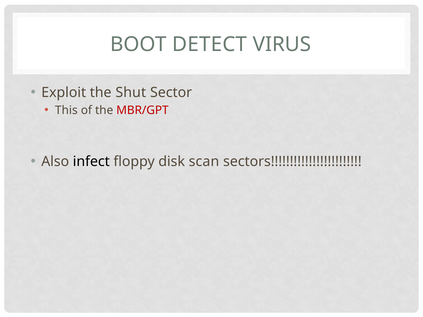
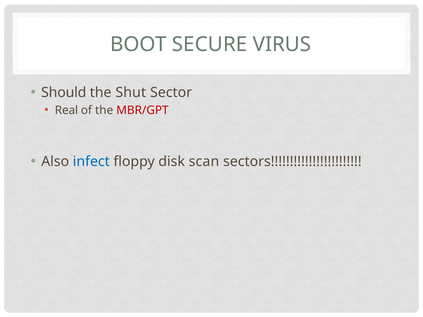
DETECT: DETECT -> SECURE (210, 44)
Exploit: Exploit -> Should (64, 93)
This: This -> Real (66, 110)
infect colour: black -> blue (91, 162)
